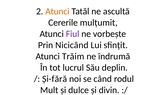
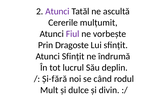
Atunci colour: orange -> purple (57, 11)
Nicicând: Nicicând -> Dragoste (72, 45)
Atunci Trăim: Trăim -> Sfințit (73, 56)
